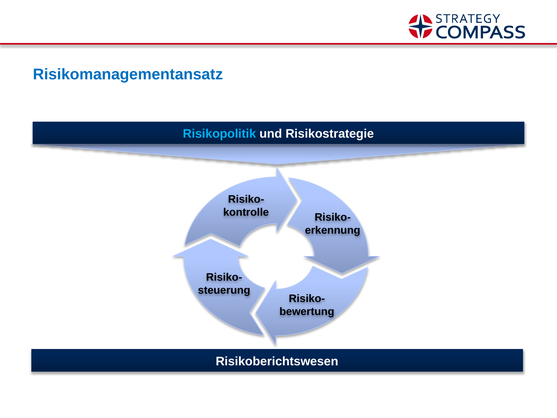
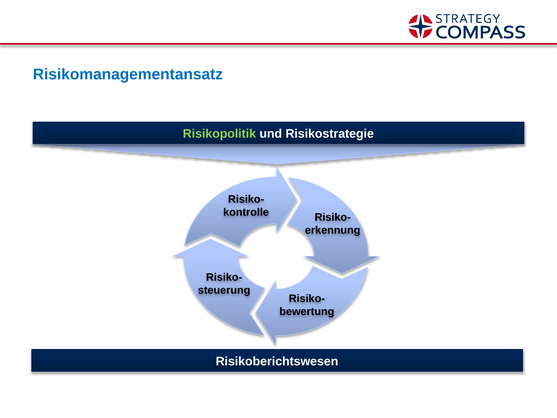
Risikopolitik colour: light blue -> light green (219, 134)
